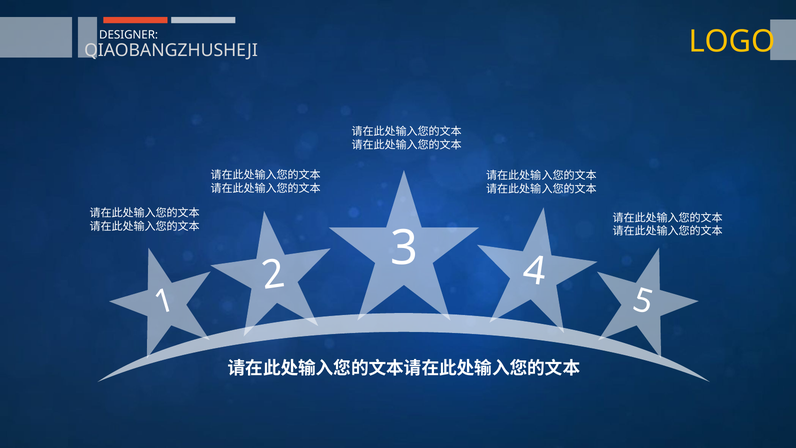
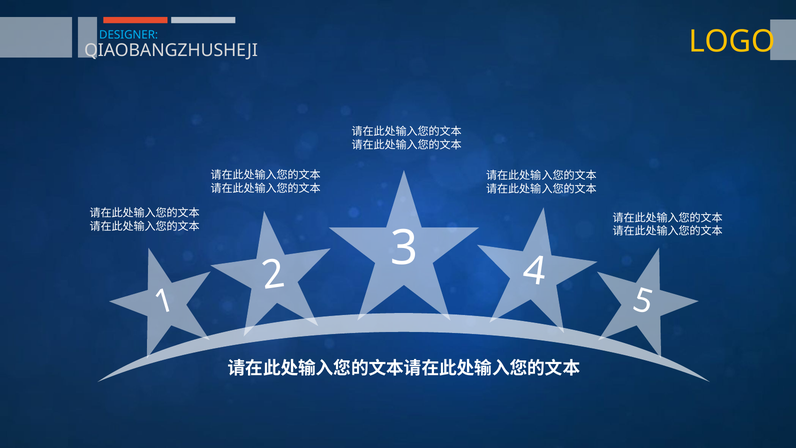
DESIGNER colour: white -> light blue (129, 35)
